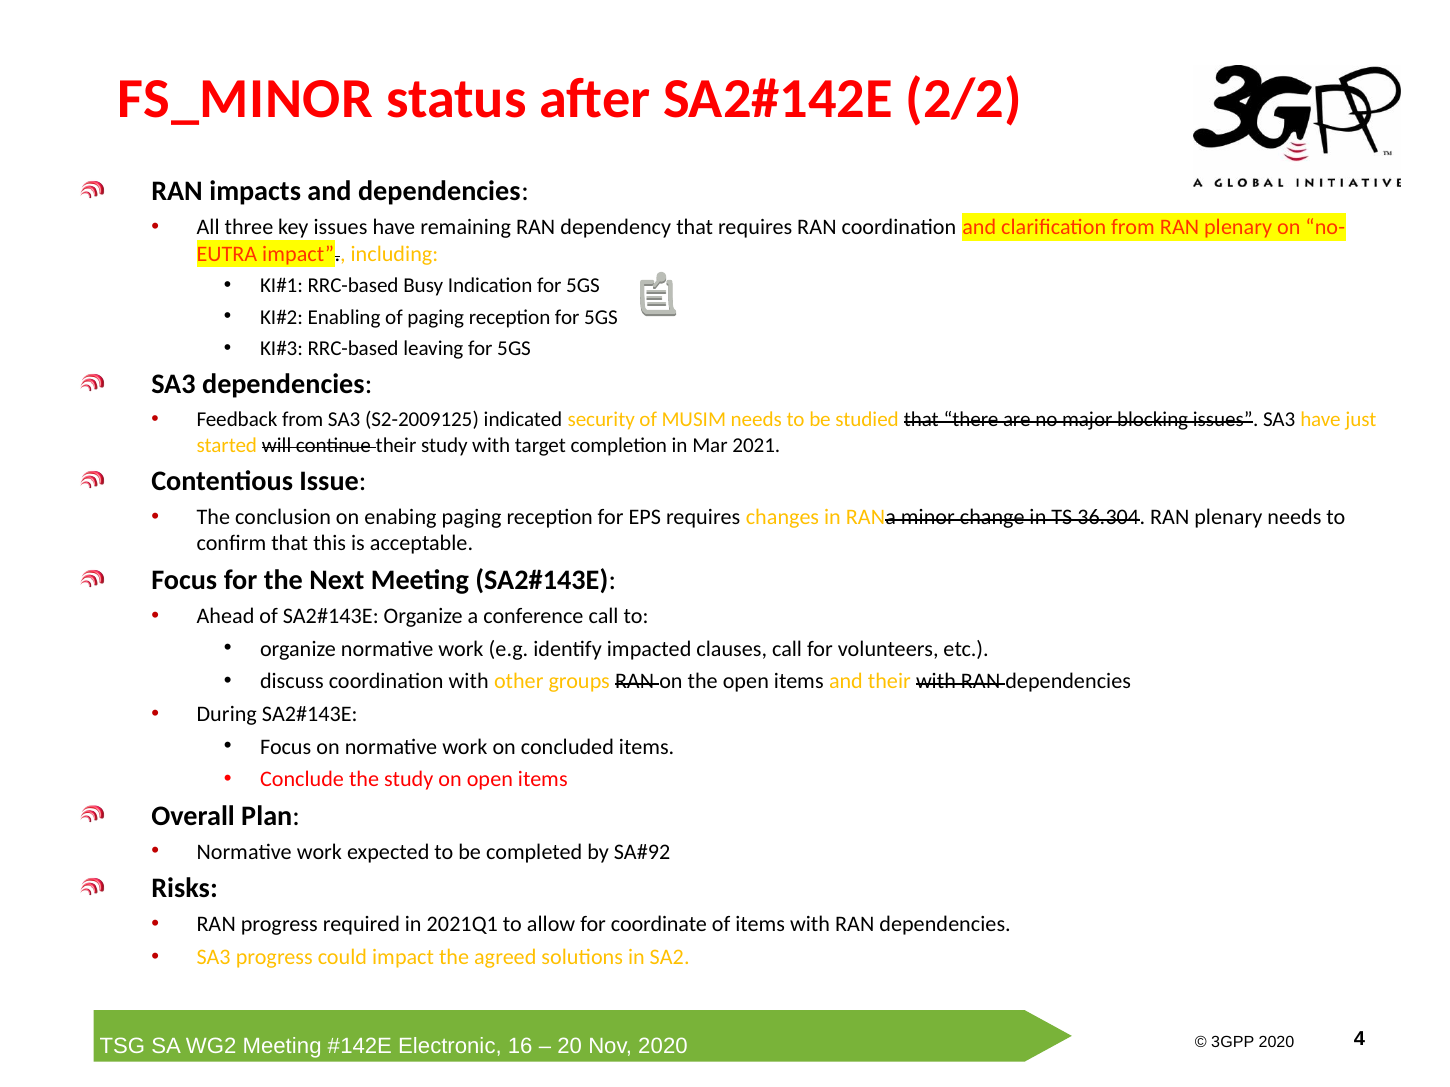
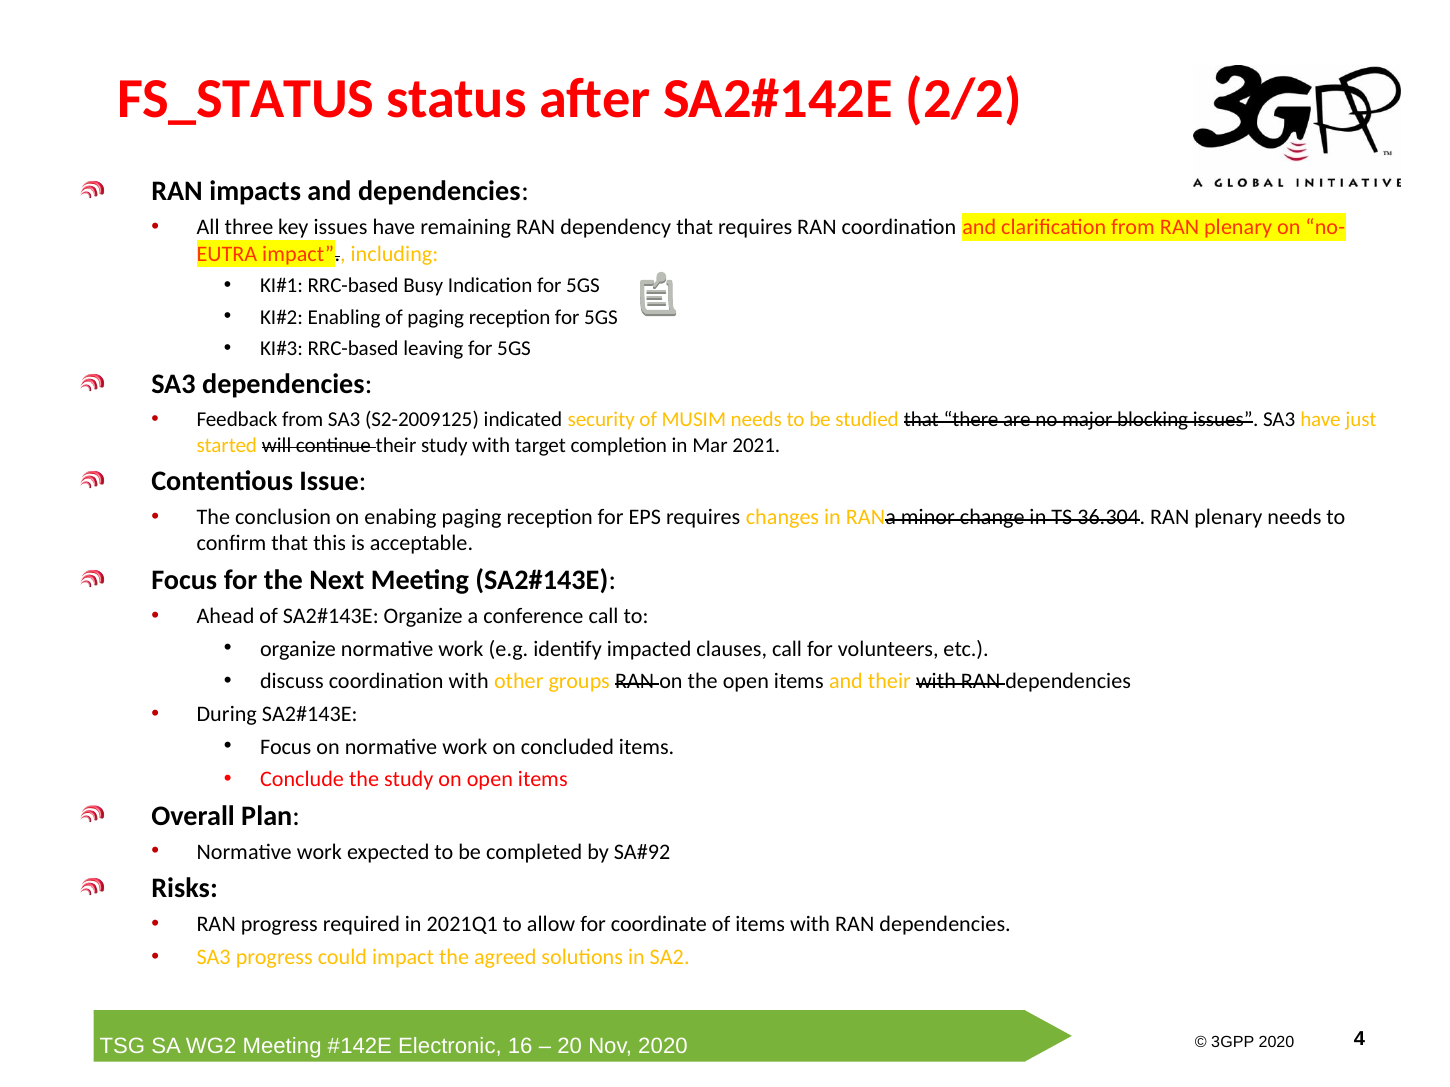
FS_MINOR: FS_MINOR -> FS_STATUS (246, 99)
